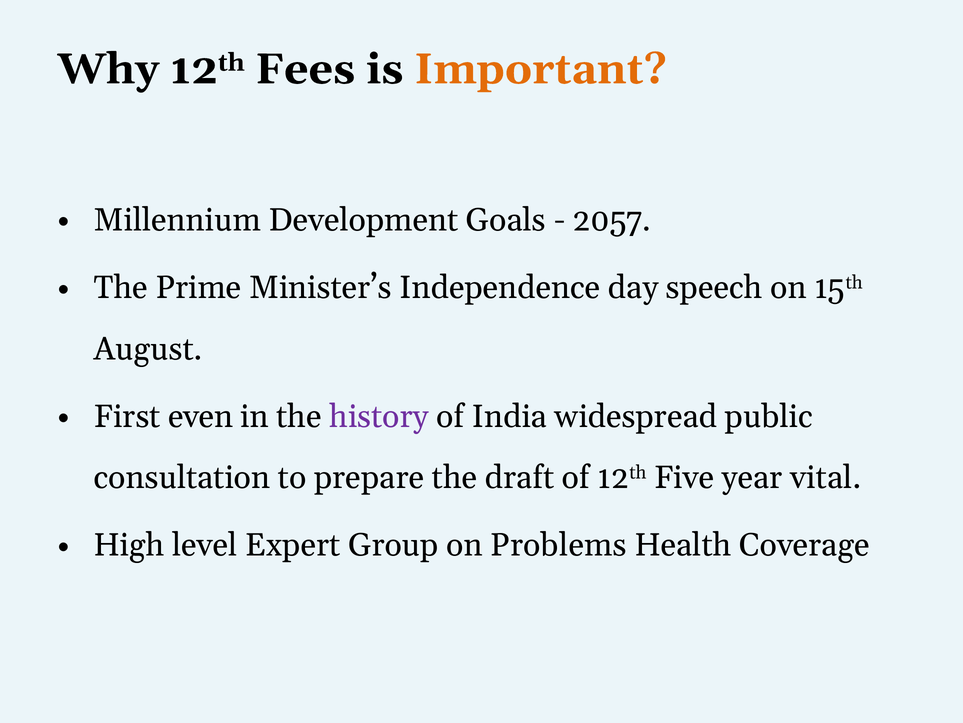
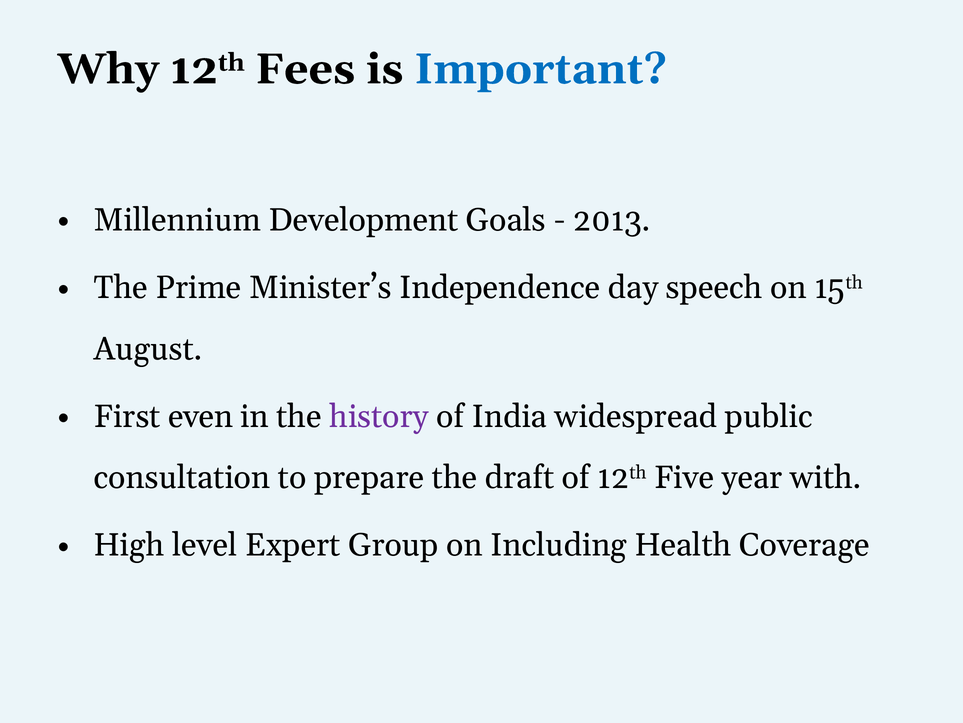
Important colour: orange -> blue (541, 69)
2057: 2057 -> 2013 (612, 220)
vital: vital -> with (826, 477)
Problems: Problems -> Including (559, 545)
